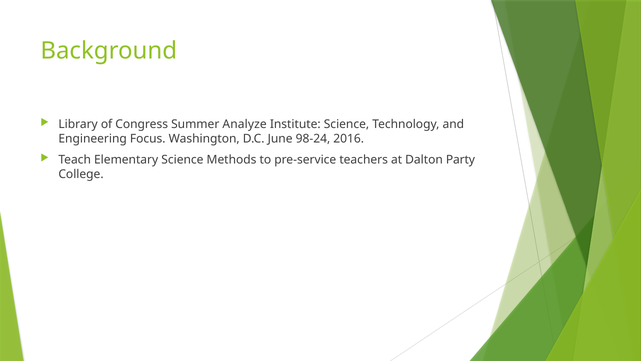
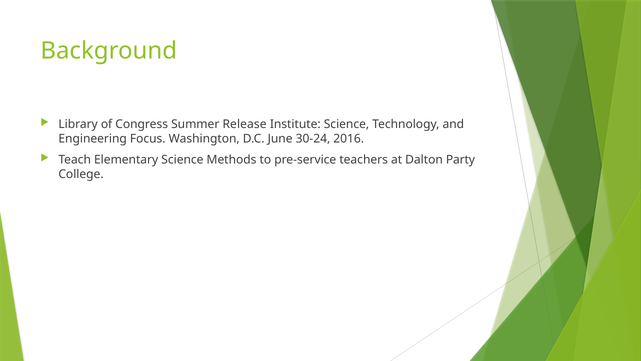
Analyze: Analyze -> Release (245, 124)
98-24: 98-24 -> 30-24 (313, 138)
